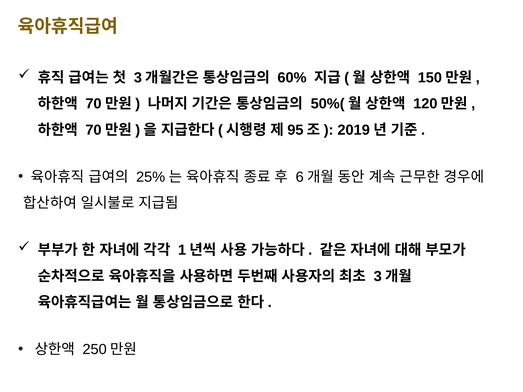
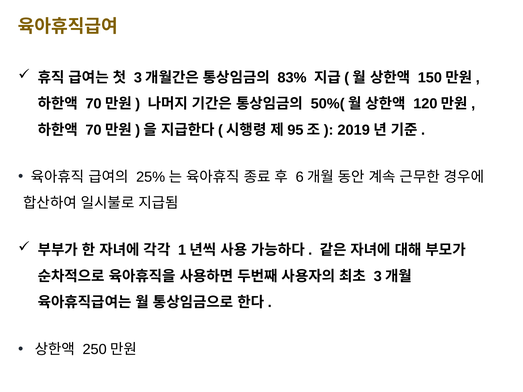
60%: 60% -> 83% (292, 78)
